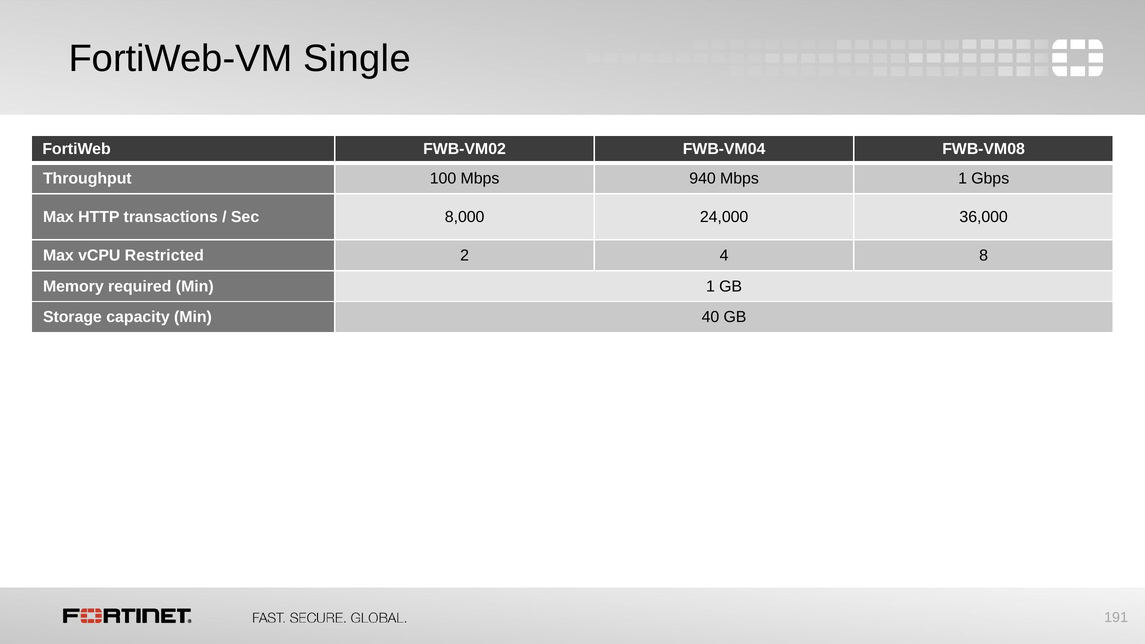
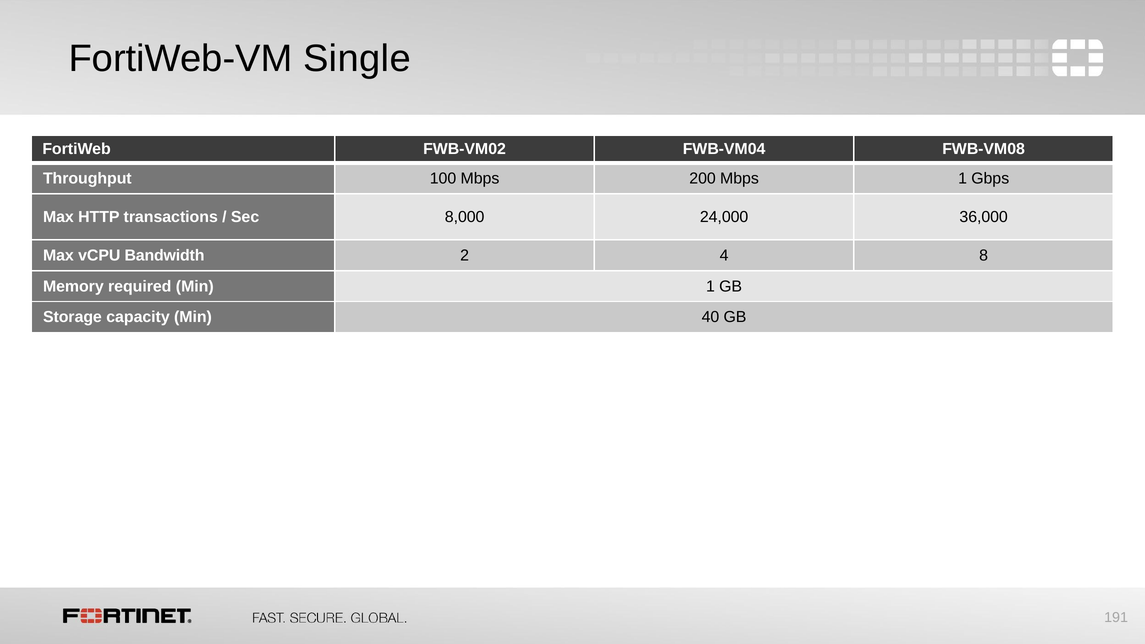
940: 940 -> 200 (703, 179)
Restricted: Restricted -> Bandwidth (164, 255)
